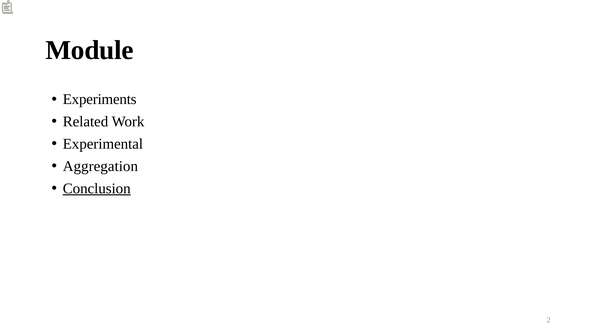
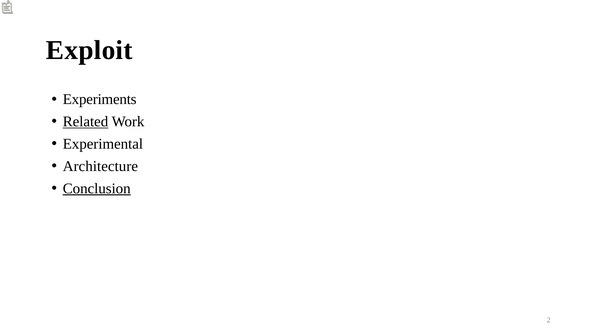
Module: Module -> Exploit (89, 50)
Related underline: none -> present (86, 122)
Aggregation: Aggregation -> Architecture (100, 166)
